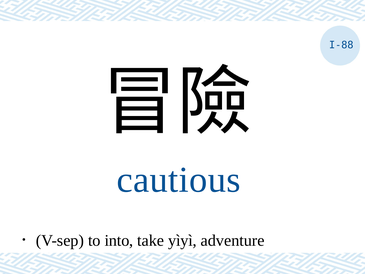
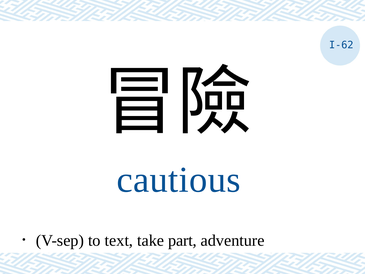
I-88: I-88 -> I-62 (341, 45)
into: into -> text (119, 240)
yìyì: yìyì -> part (182, 240)
